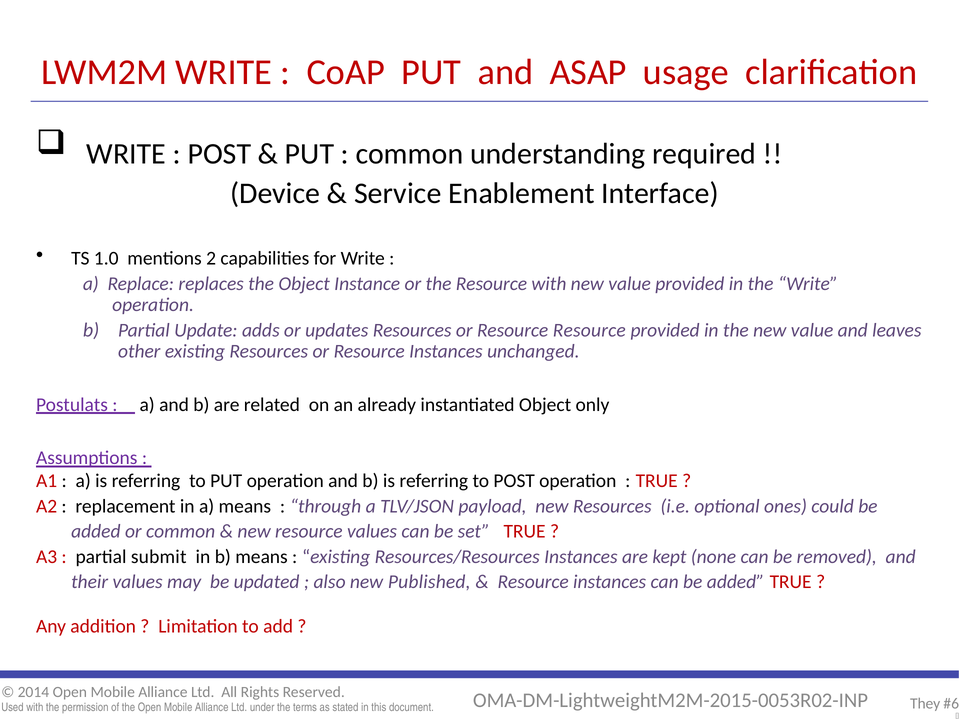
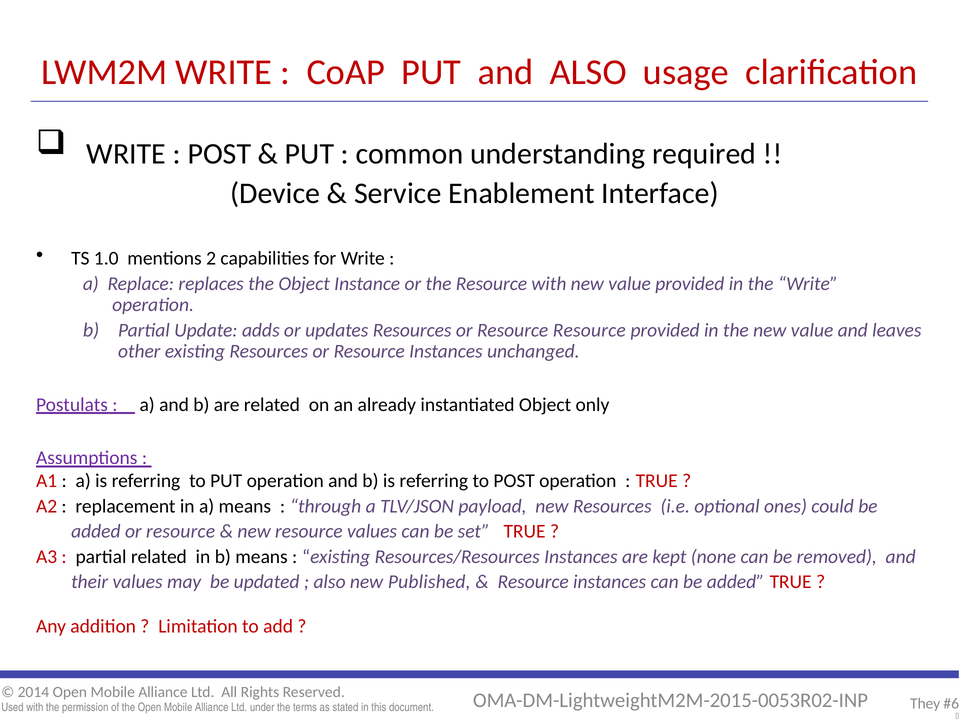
and ASAP: ASAP -> ALSO (588, 72)
added or common: common -> resource (181, 532)
partial submit: submit -> related (159, 557)
